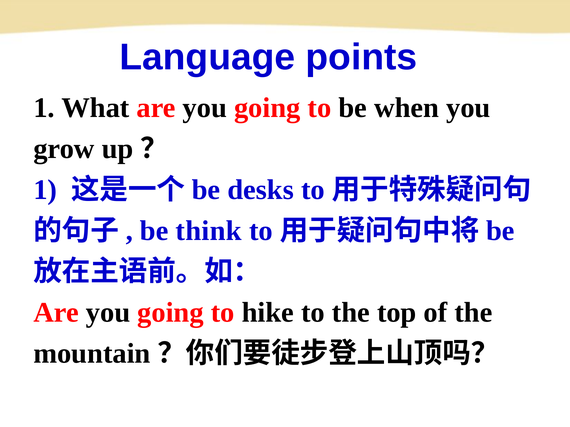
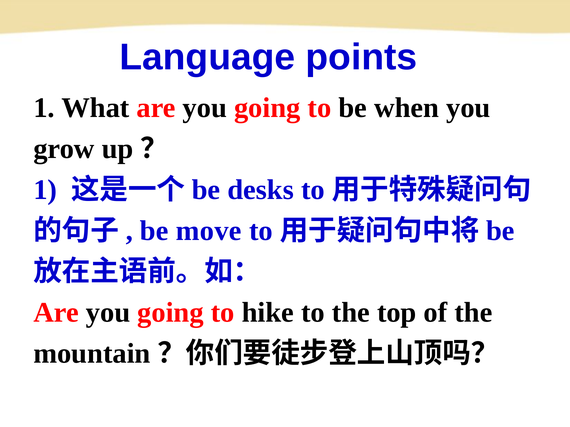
think: think -> move (209, 231)
